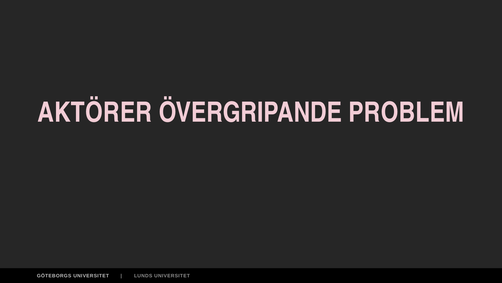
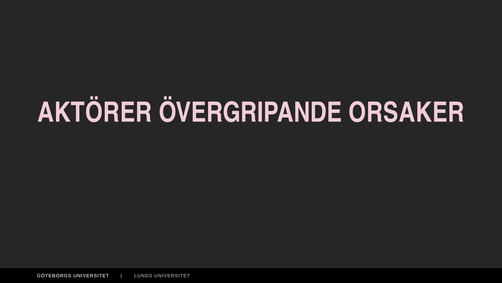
PROBLEM: PROBLEM -> ORSAKER (406, 112)
